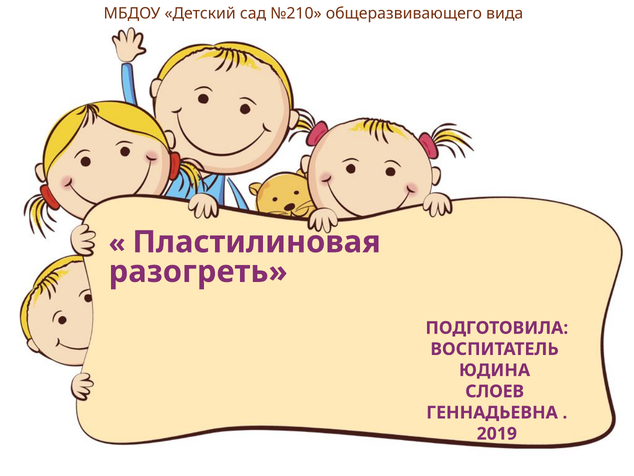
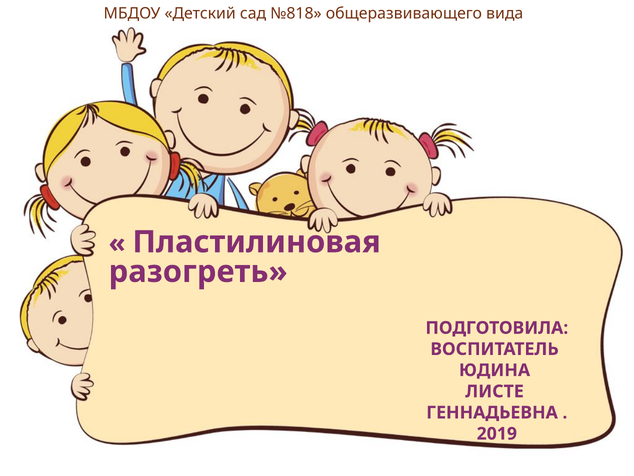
№210: №210 -> №818 (296, 14)
СЛОЕВ: СЛОЕВ -> ЛИСТЕ (495, 391)
